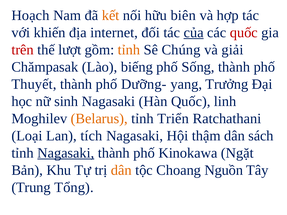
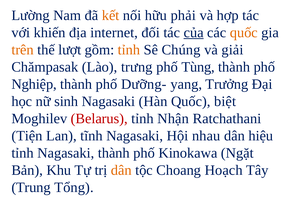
Hoạch: Hoạch -> Lường (31, 15)
biên: biên -> phải (183, 15)
quốc colour: red -> orange (244, 33)
trên colour: red -> orange (23, 50)
biếng: biếng -> trưng (137, 67)
Sống: Sống -> Tùng (198, 67)
Thuyết: Thuyết -> Nghiệp (34, 84)
linh: linh -> biệt (225, 101)
Belarus colour: orange -> red (99, 119)
Triển: Triển -> Nhận (173, 119)
Loại: Loại -> Tiện (27, 136)
tích: tích -> tĩnh (91, 136)
thậm: thậm -> nhau (206, 136)
sách: sách -> hiệu (261, 136)
Nagasaki underline: present -> none (66, 153)
Nguồn: Nguồn -> Hoạch (224, 170)
